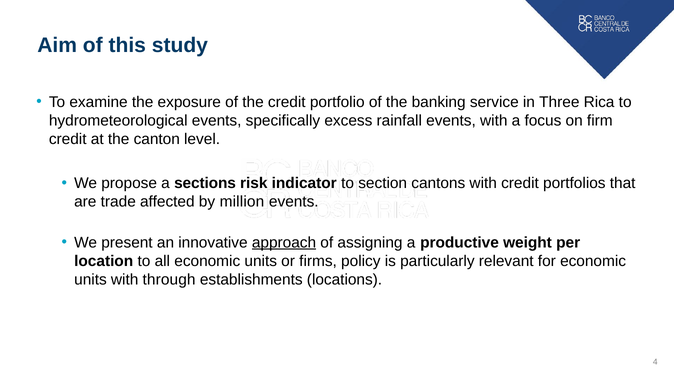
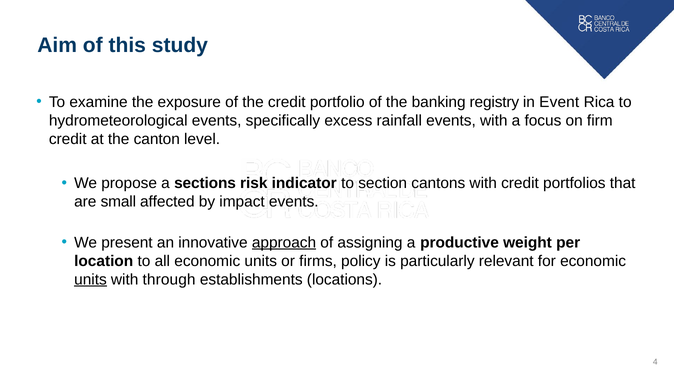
service: service -> registry (494, 102)
Three: Three -> Event (559, 102)
trade: trade -> small (118, 202)
million: million -> impact (242, 202)
units underline: none -> present (91, 280)
